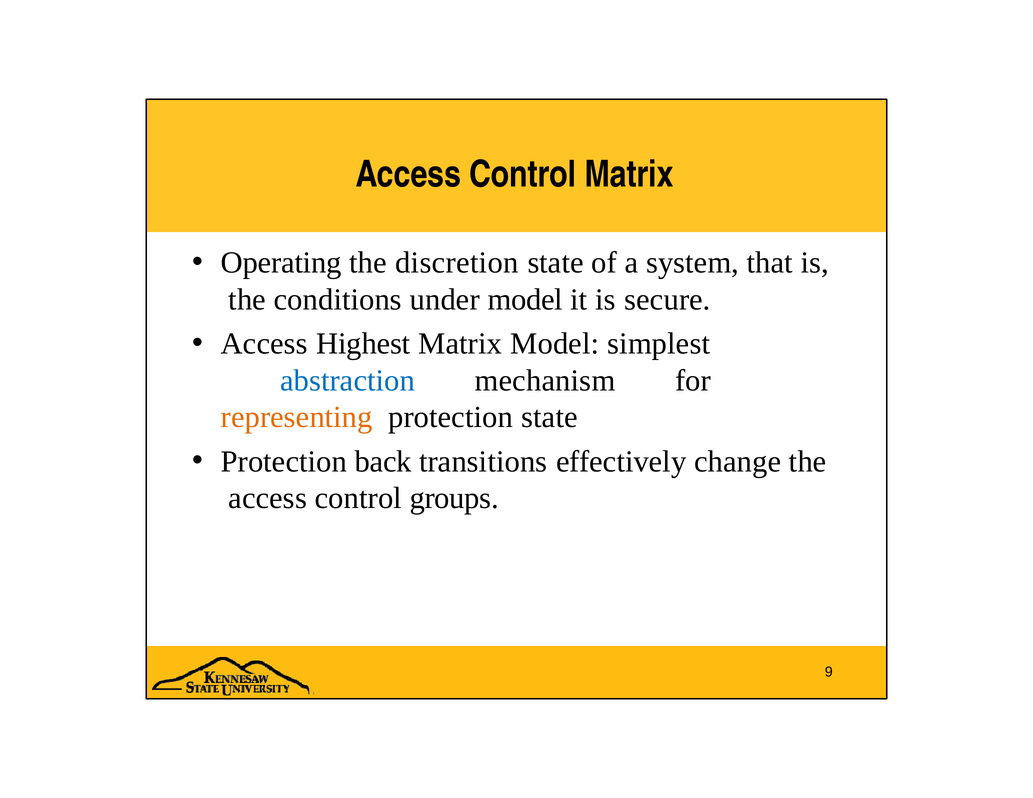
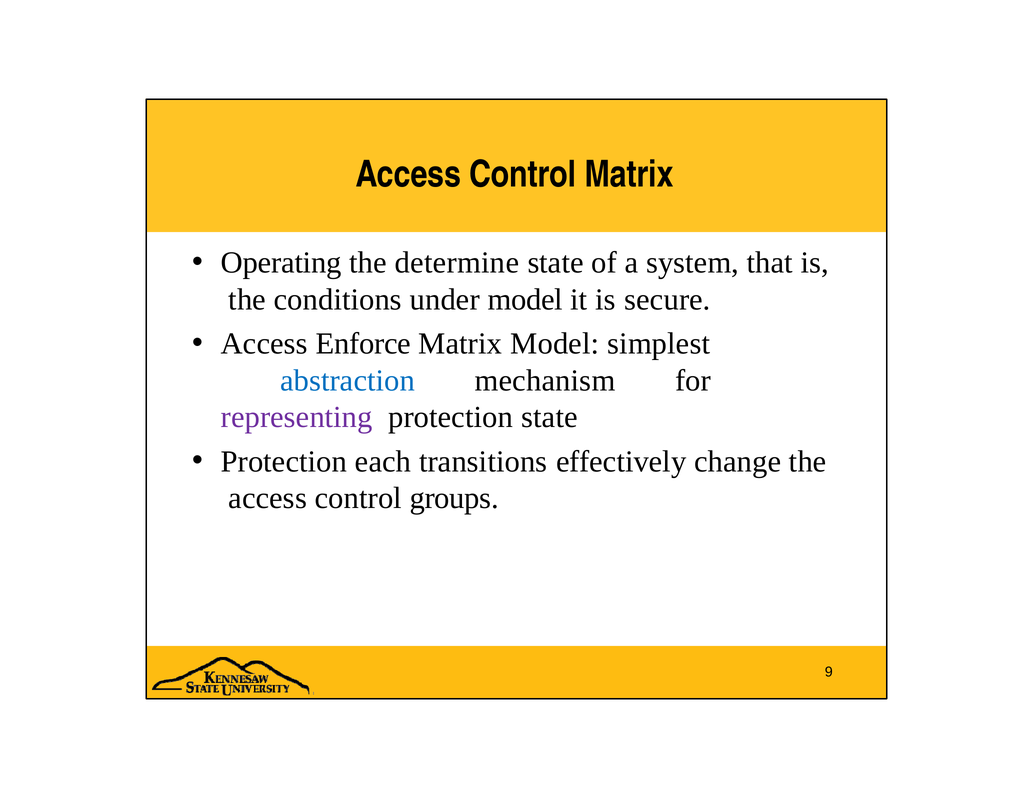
discretion: discretion -> determine (457, 263)
Highest: Highest -> Enforce (363, 344)
representing colour: orange -> purple (297, 417)
back: back -> each (383, 462)
